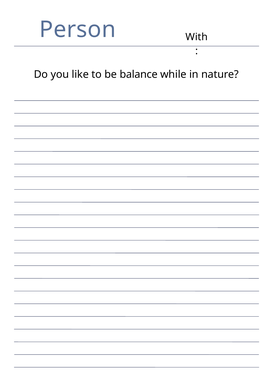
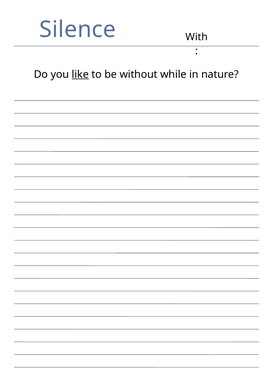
Person: Person -> Silence (78, 29)
like underline: none -> present (80, 74)
balance: balance -> without (139, 74)
